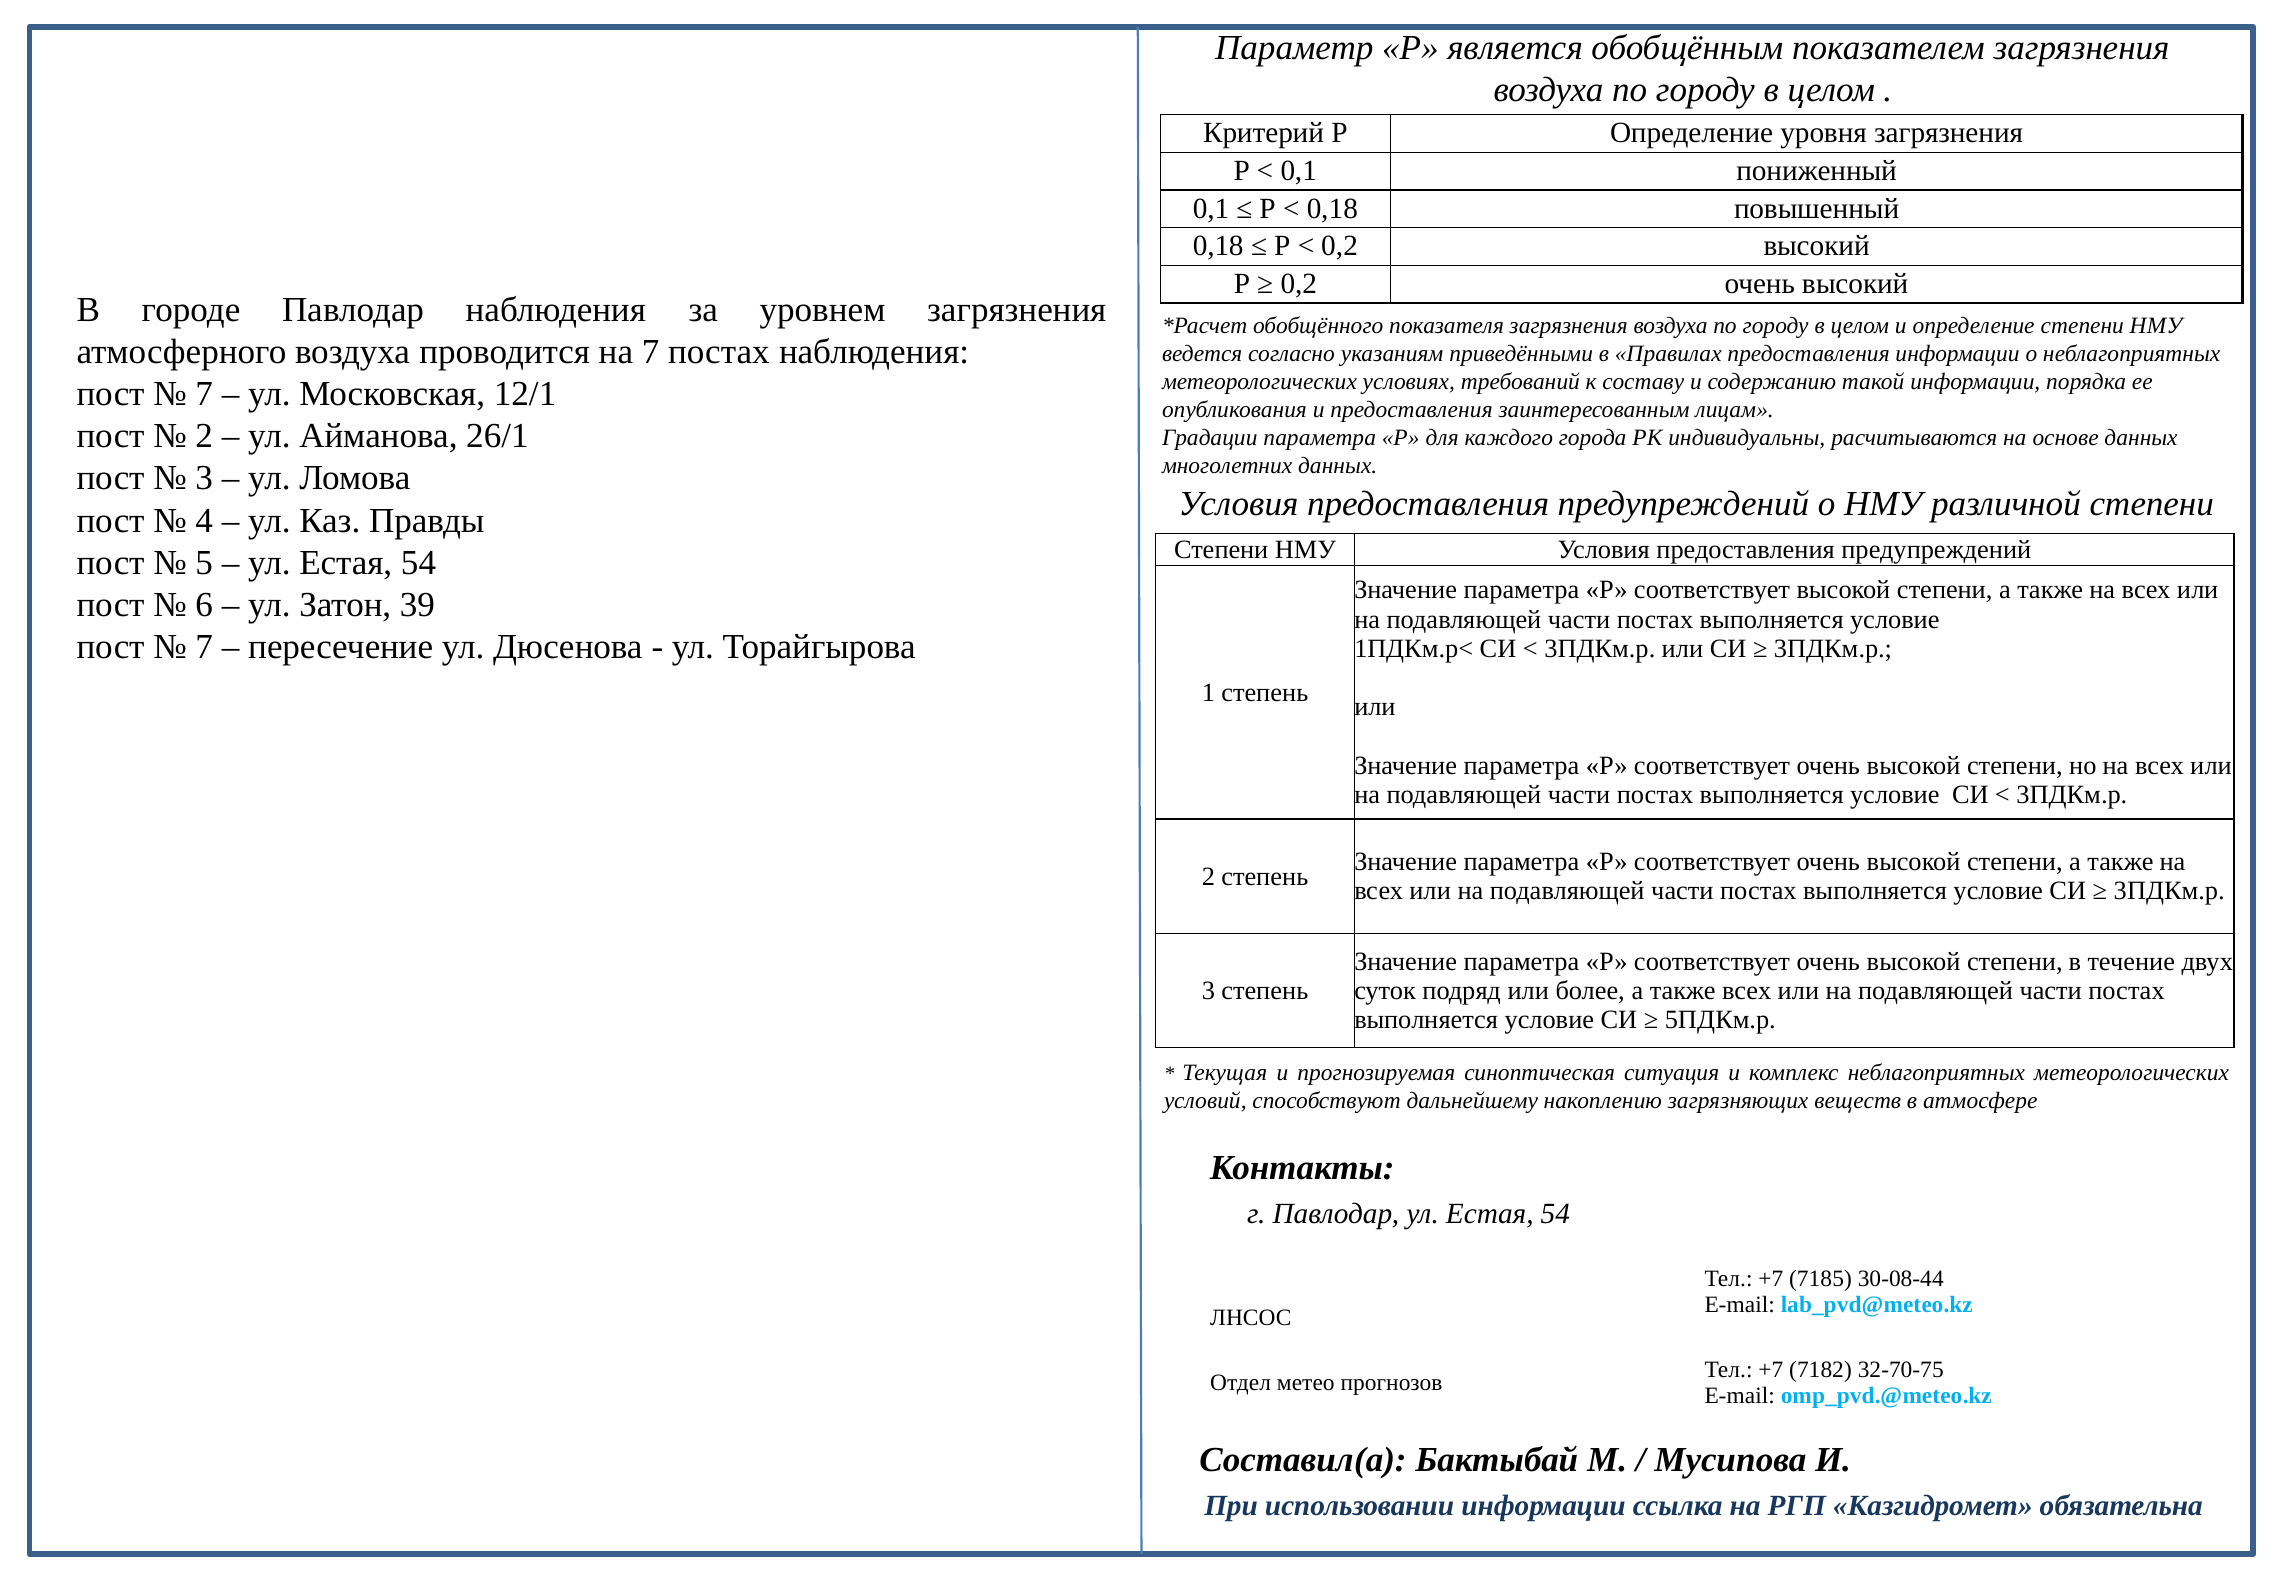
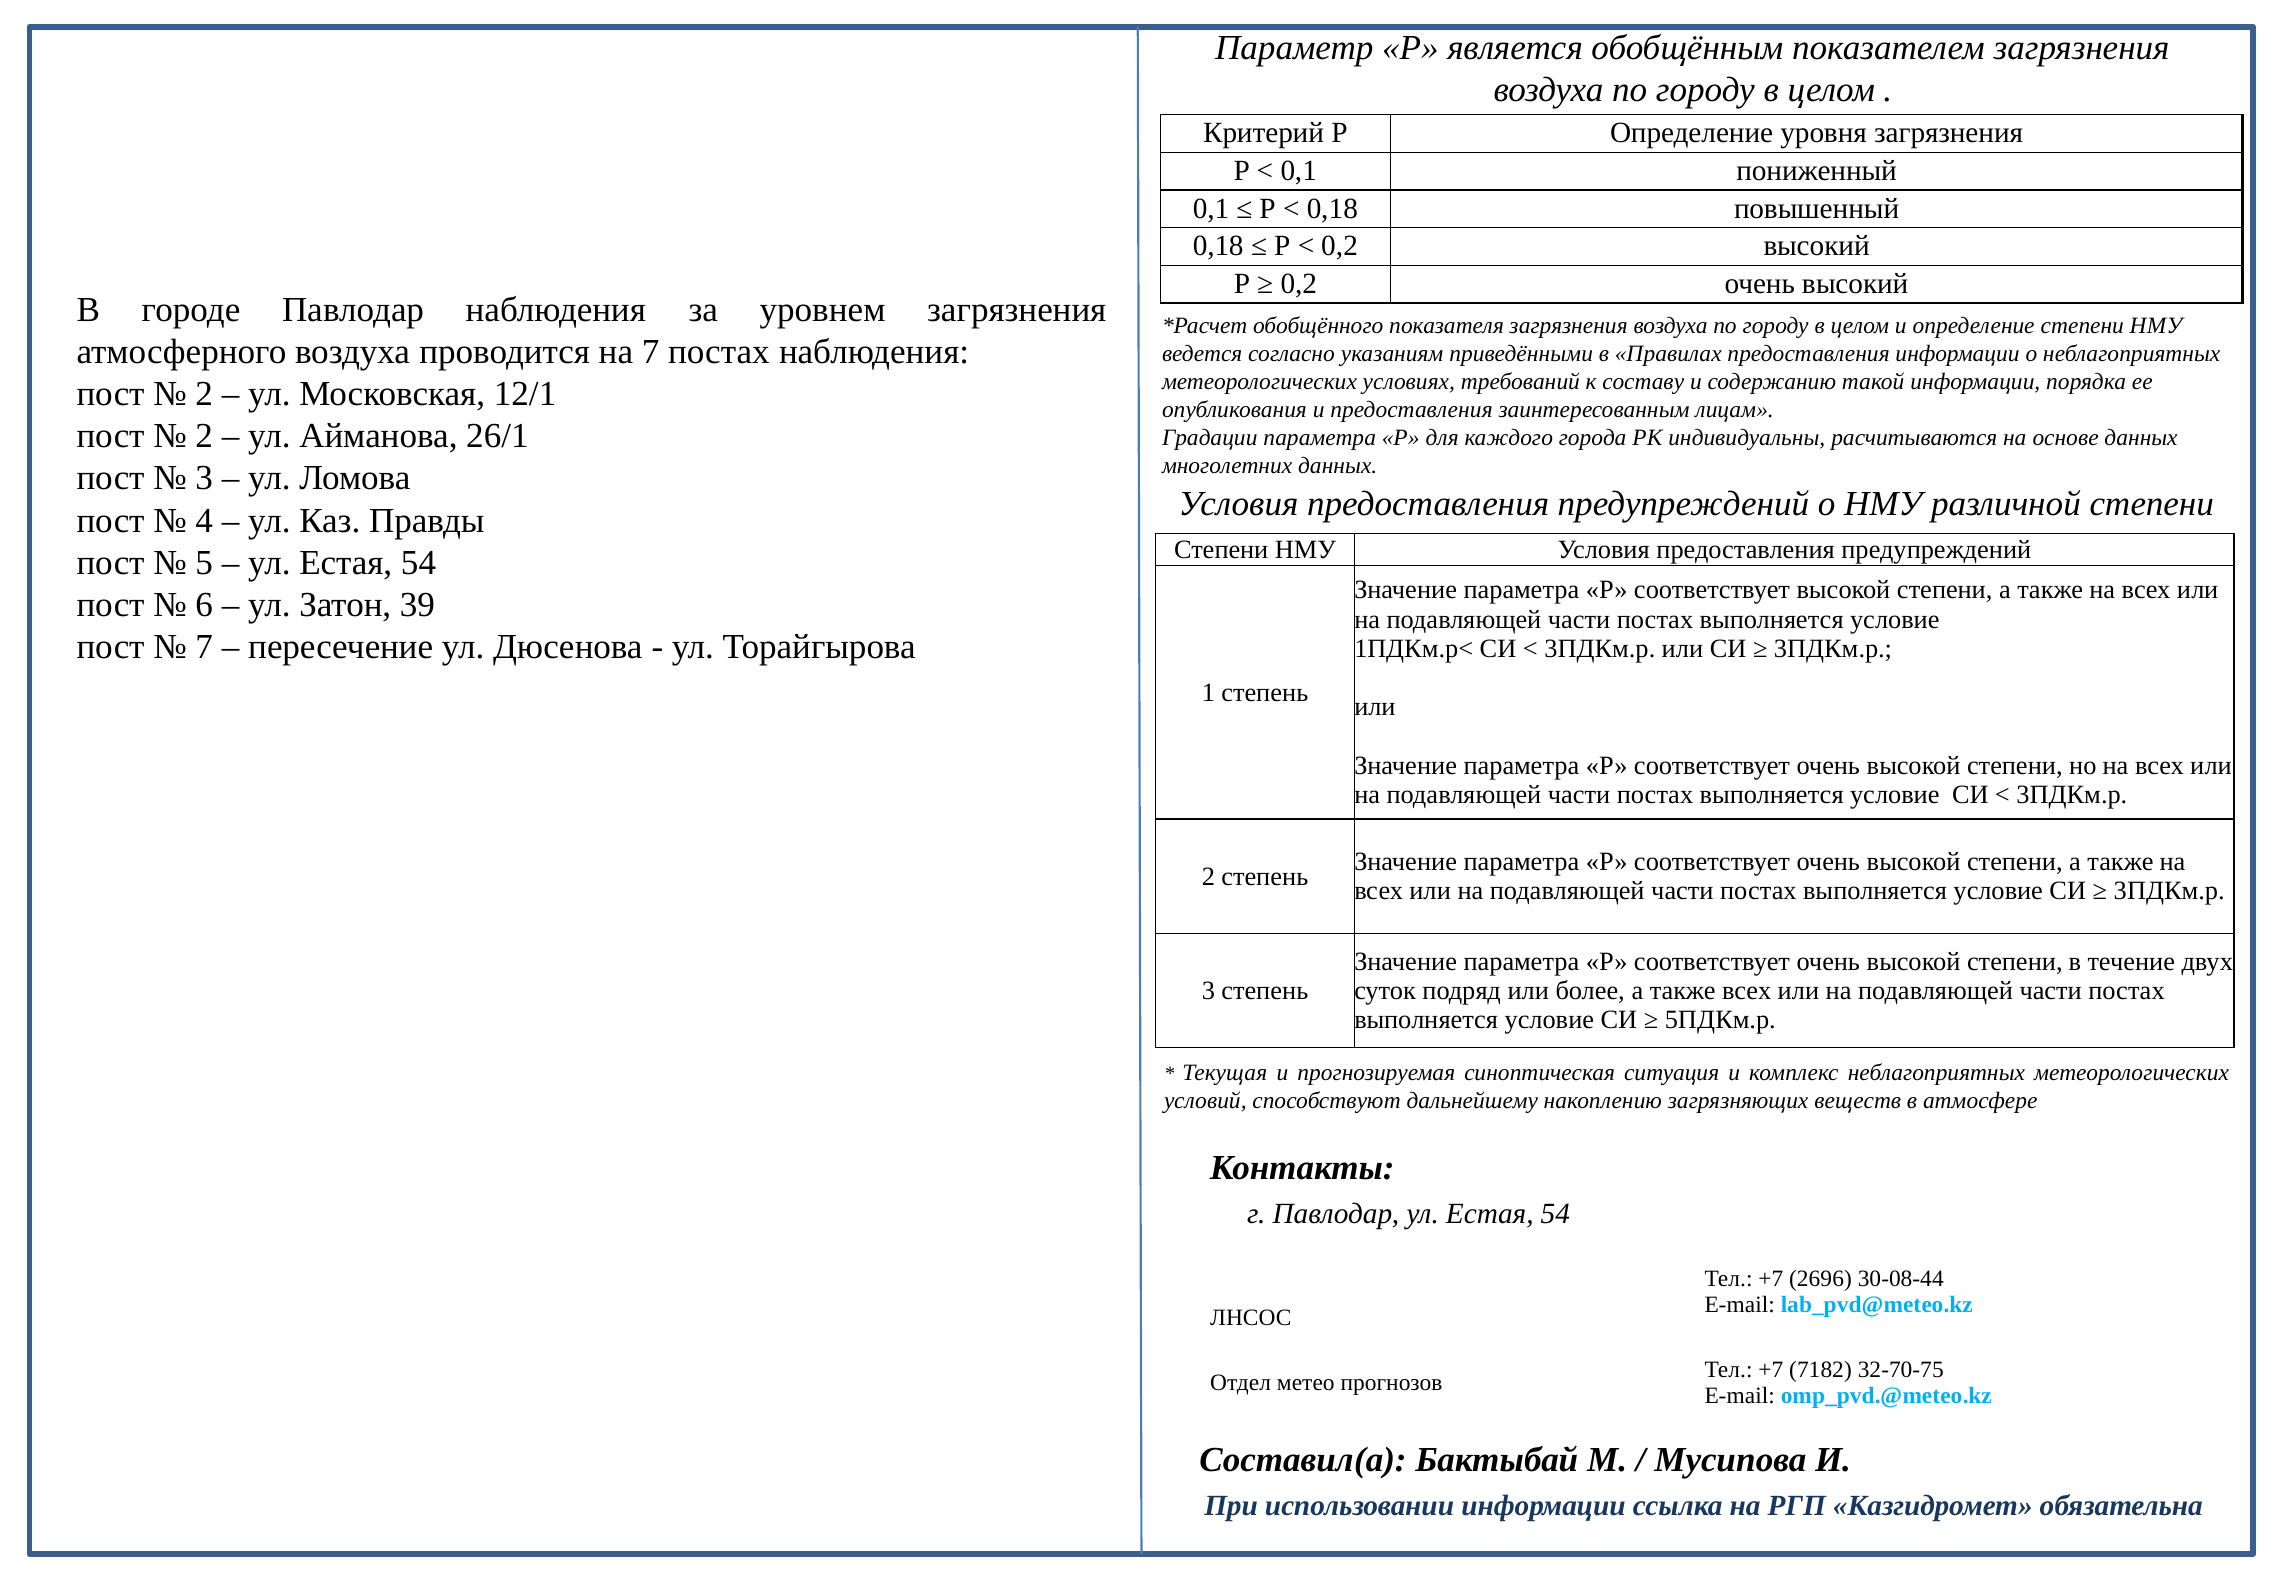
7: 7 -> 2 (204, 394)
7185: 7185 -> 2696 (1820, 1278)
